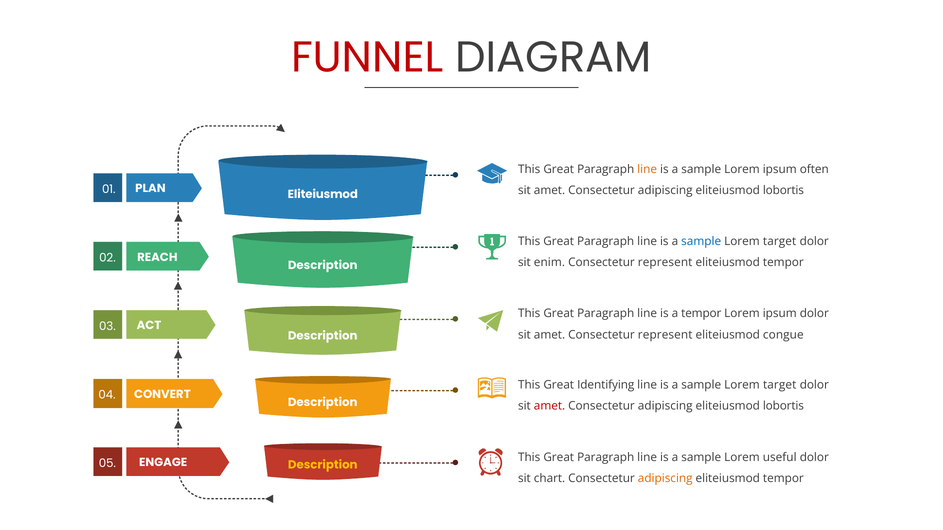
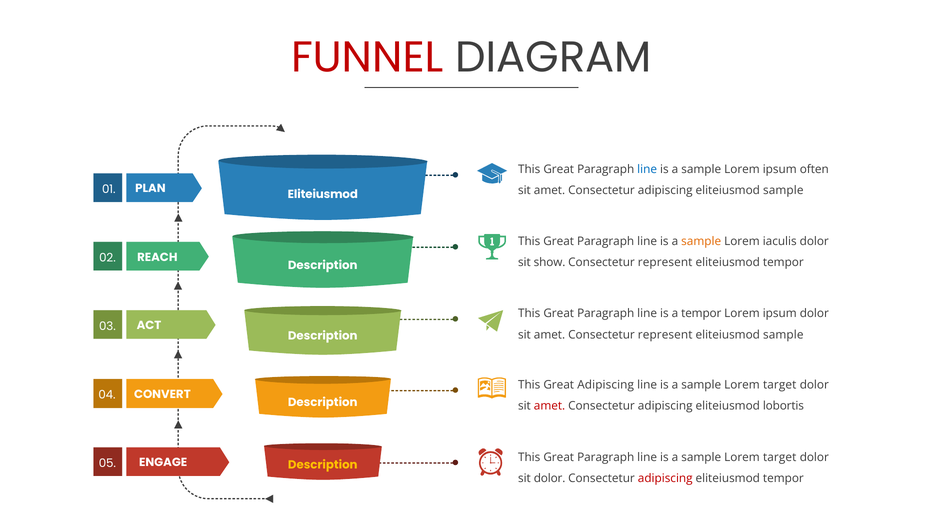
line colour: orange -> blue (647, 169)
lobortis: lobortis -> sample (783, 191)
sample colour: blue -> orange (701, 242)
target: target -> iaculis (780, 242)
enim: enim -> show (550, 263)
congue: congue -> sample (783, 335)
Great Identifying: Identifying -> Adipiscing (606, 385)
useful: useful -> target (780, 458)
sit chart: chart -> dolor (550, 479)
adipiscing colour: orange -> red (665, 479)
